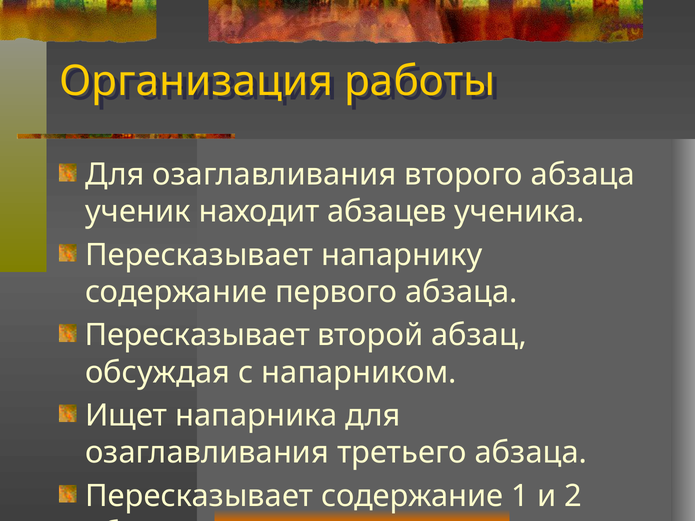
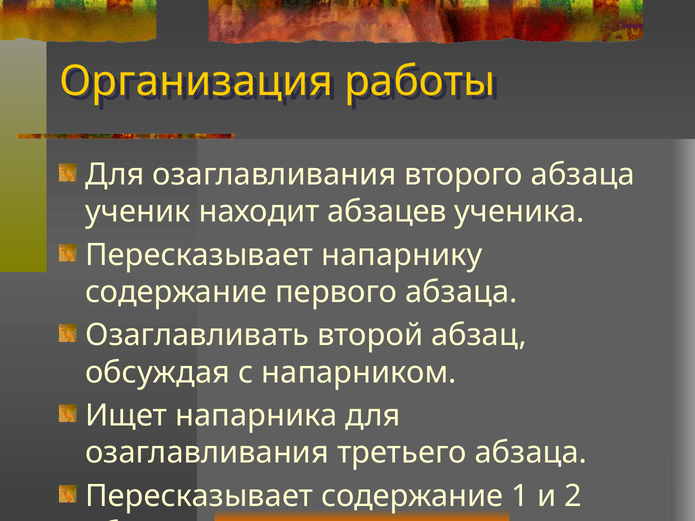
Пересказывает: Пересказывает -> Озаглавливать (197, 335)
